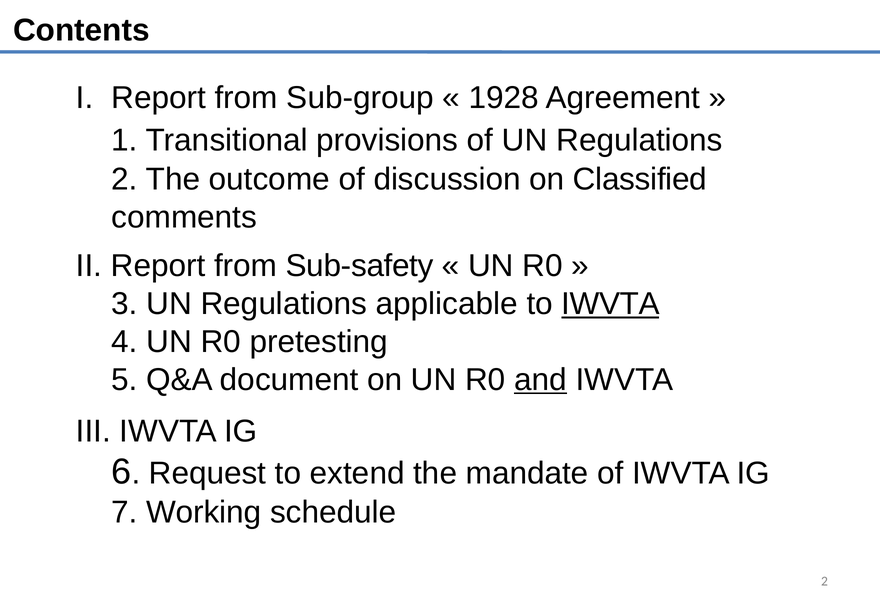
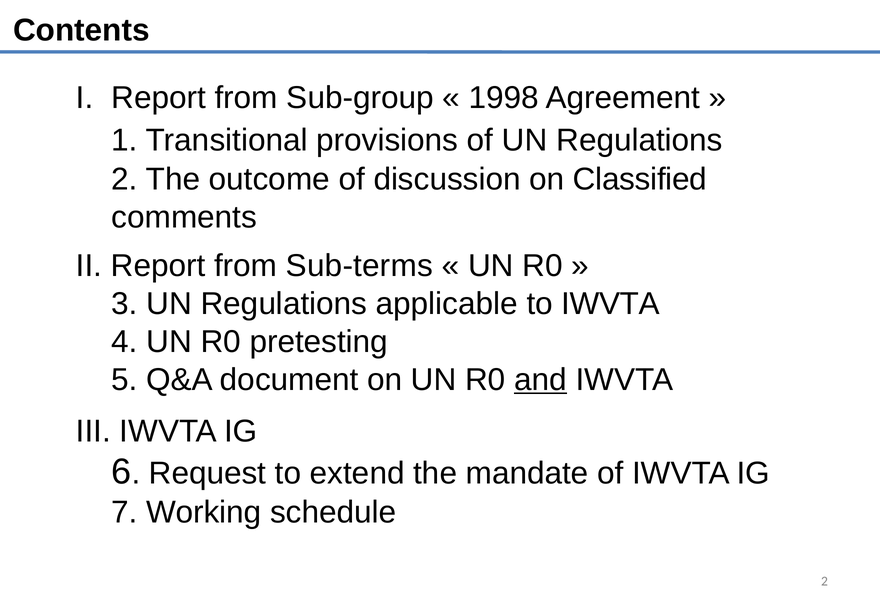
1928: 1928 -> 1998 (504, 98)
Sub-safety: Sub-safety -> Sub-terms (359, 266)
IWVTA underline: present -> none (610, 304)
